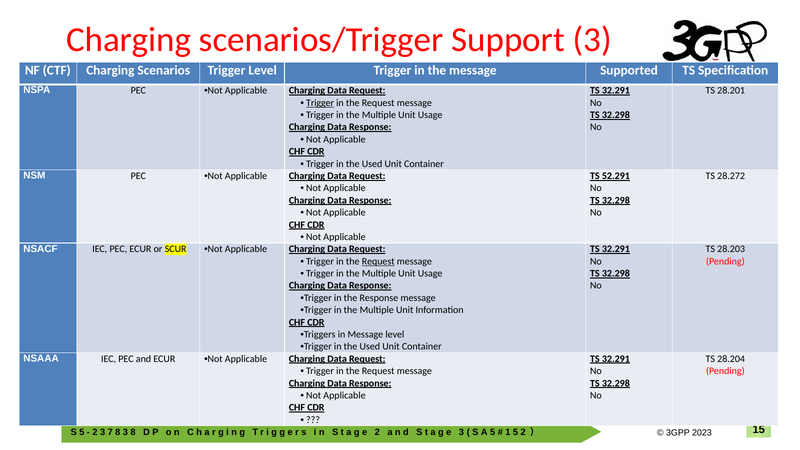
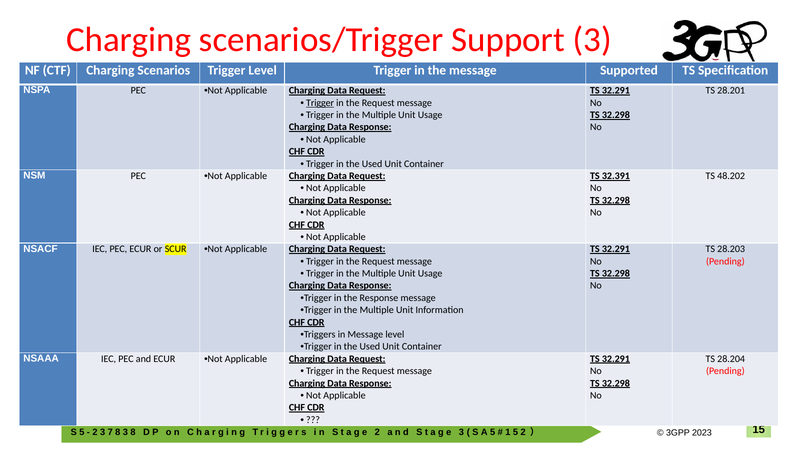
52.291: 52.291 -> 32.391 (616, 176)
28.272: 28.272 -> 48.202 (731, 176)
Request underline: present -> none (378, 261)
